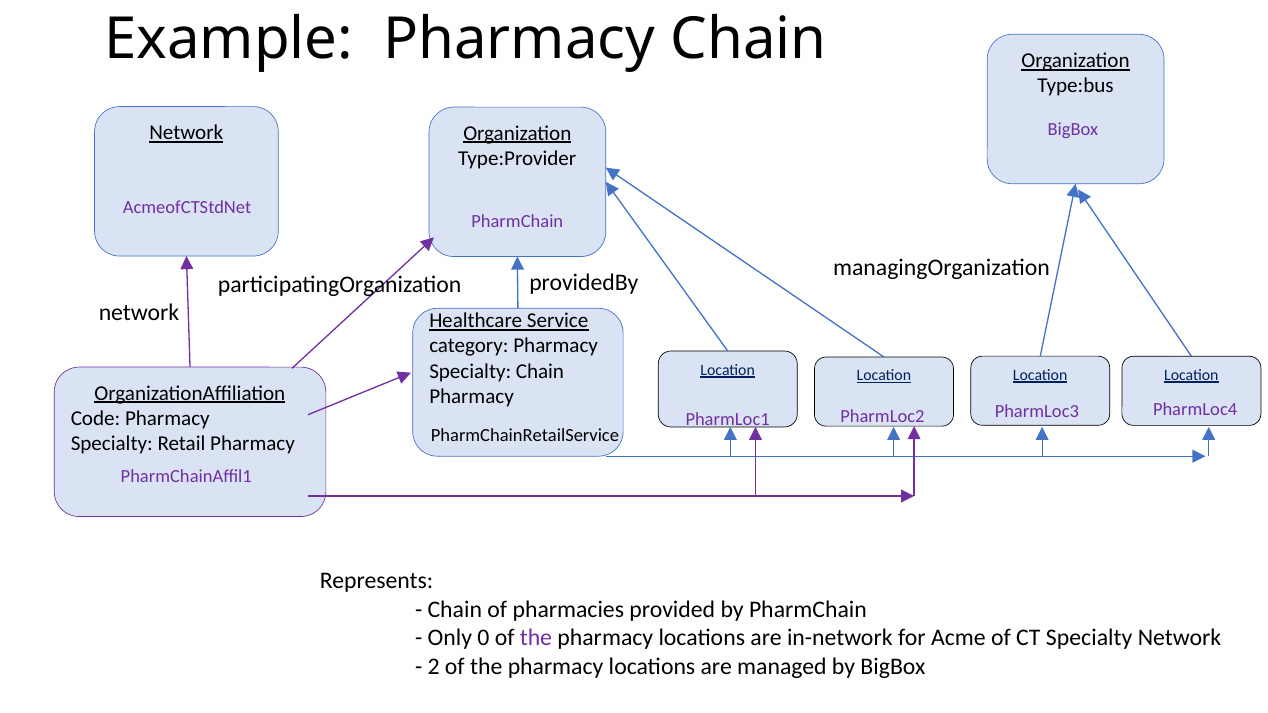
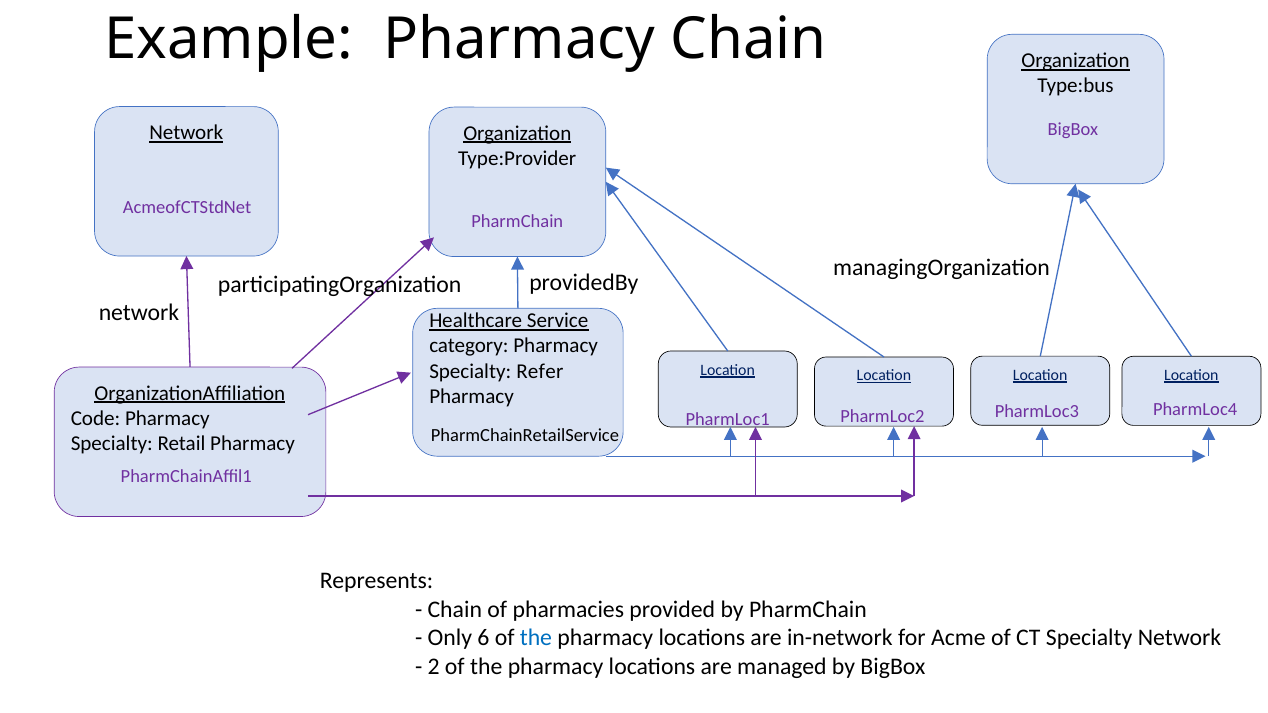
Specialty Chain: Chain -> Refer (540, 371)
0: 0 -> 6 (483, 638)
the colour: purple -> blue (536, 638)
